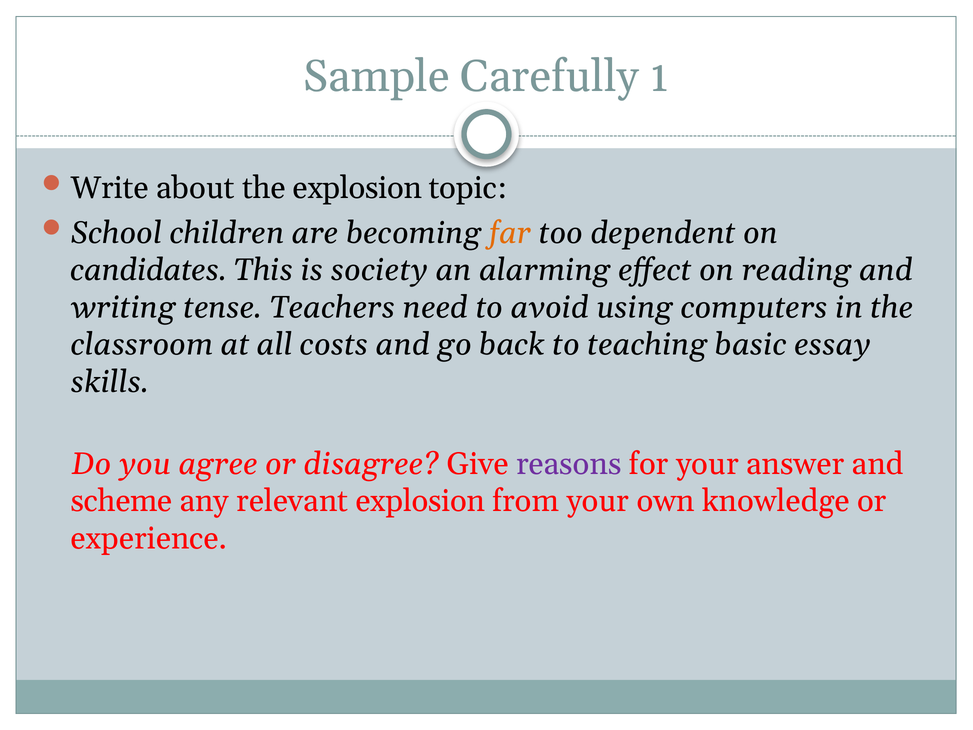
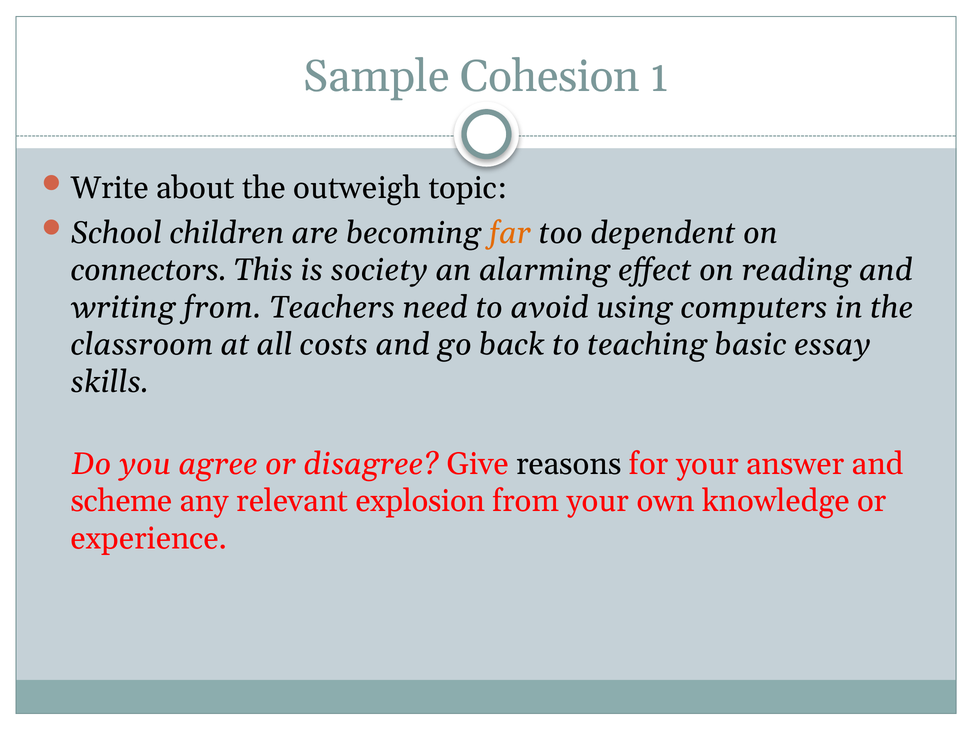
Carefully: Carefully -> Cohesion (550, 77)
the explosion: explosion -> outweigh (357, 188)
candidates: candidates -> connectors (149, 270)
writing tense: tense -> from (223, 307)
reasons colour: purple -> black (569, 464)
